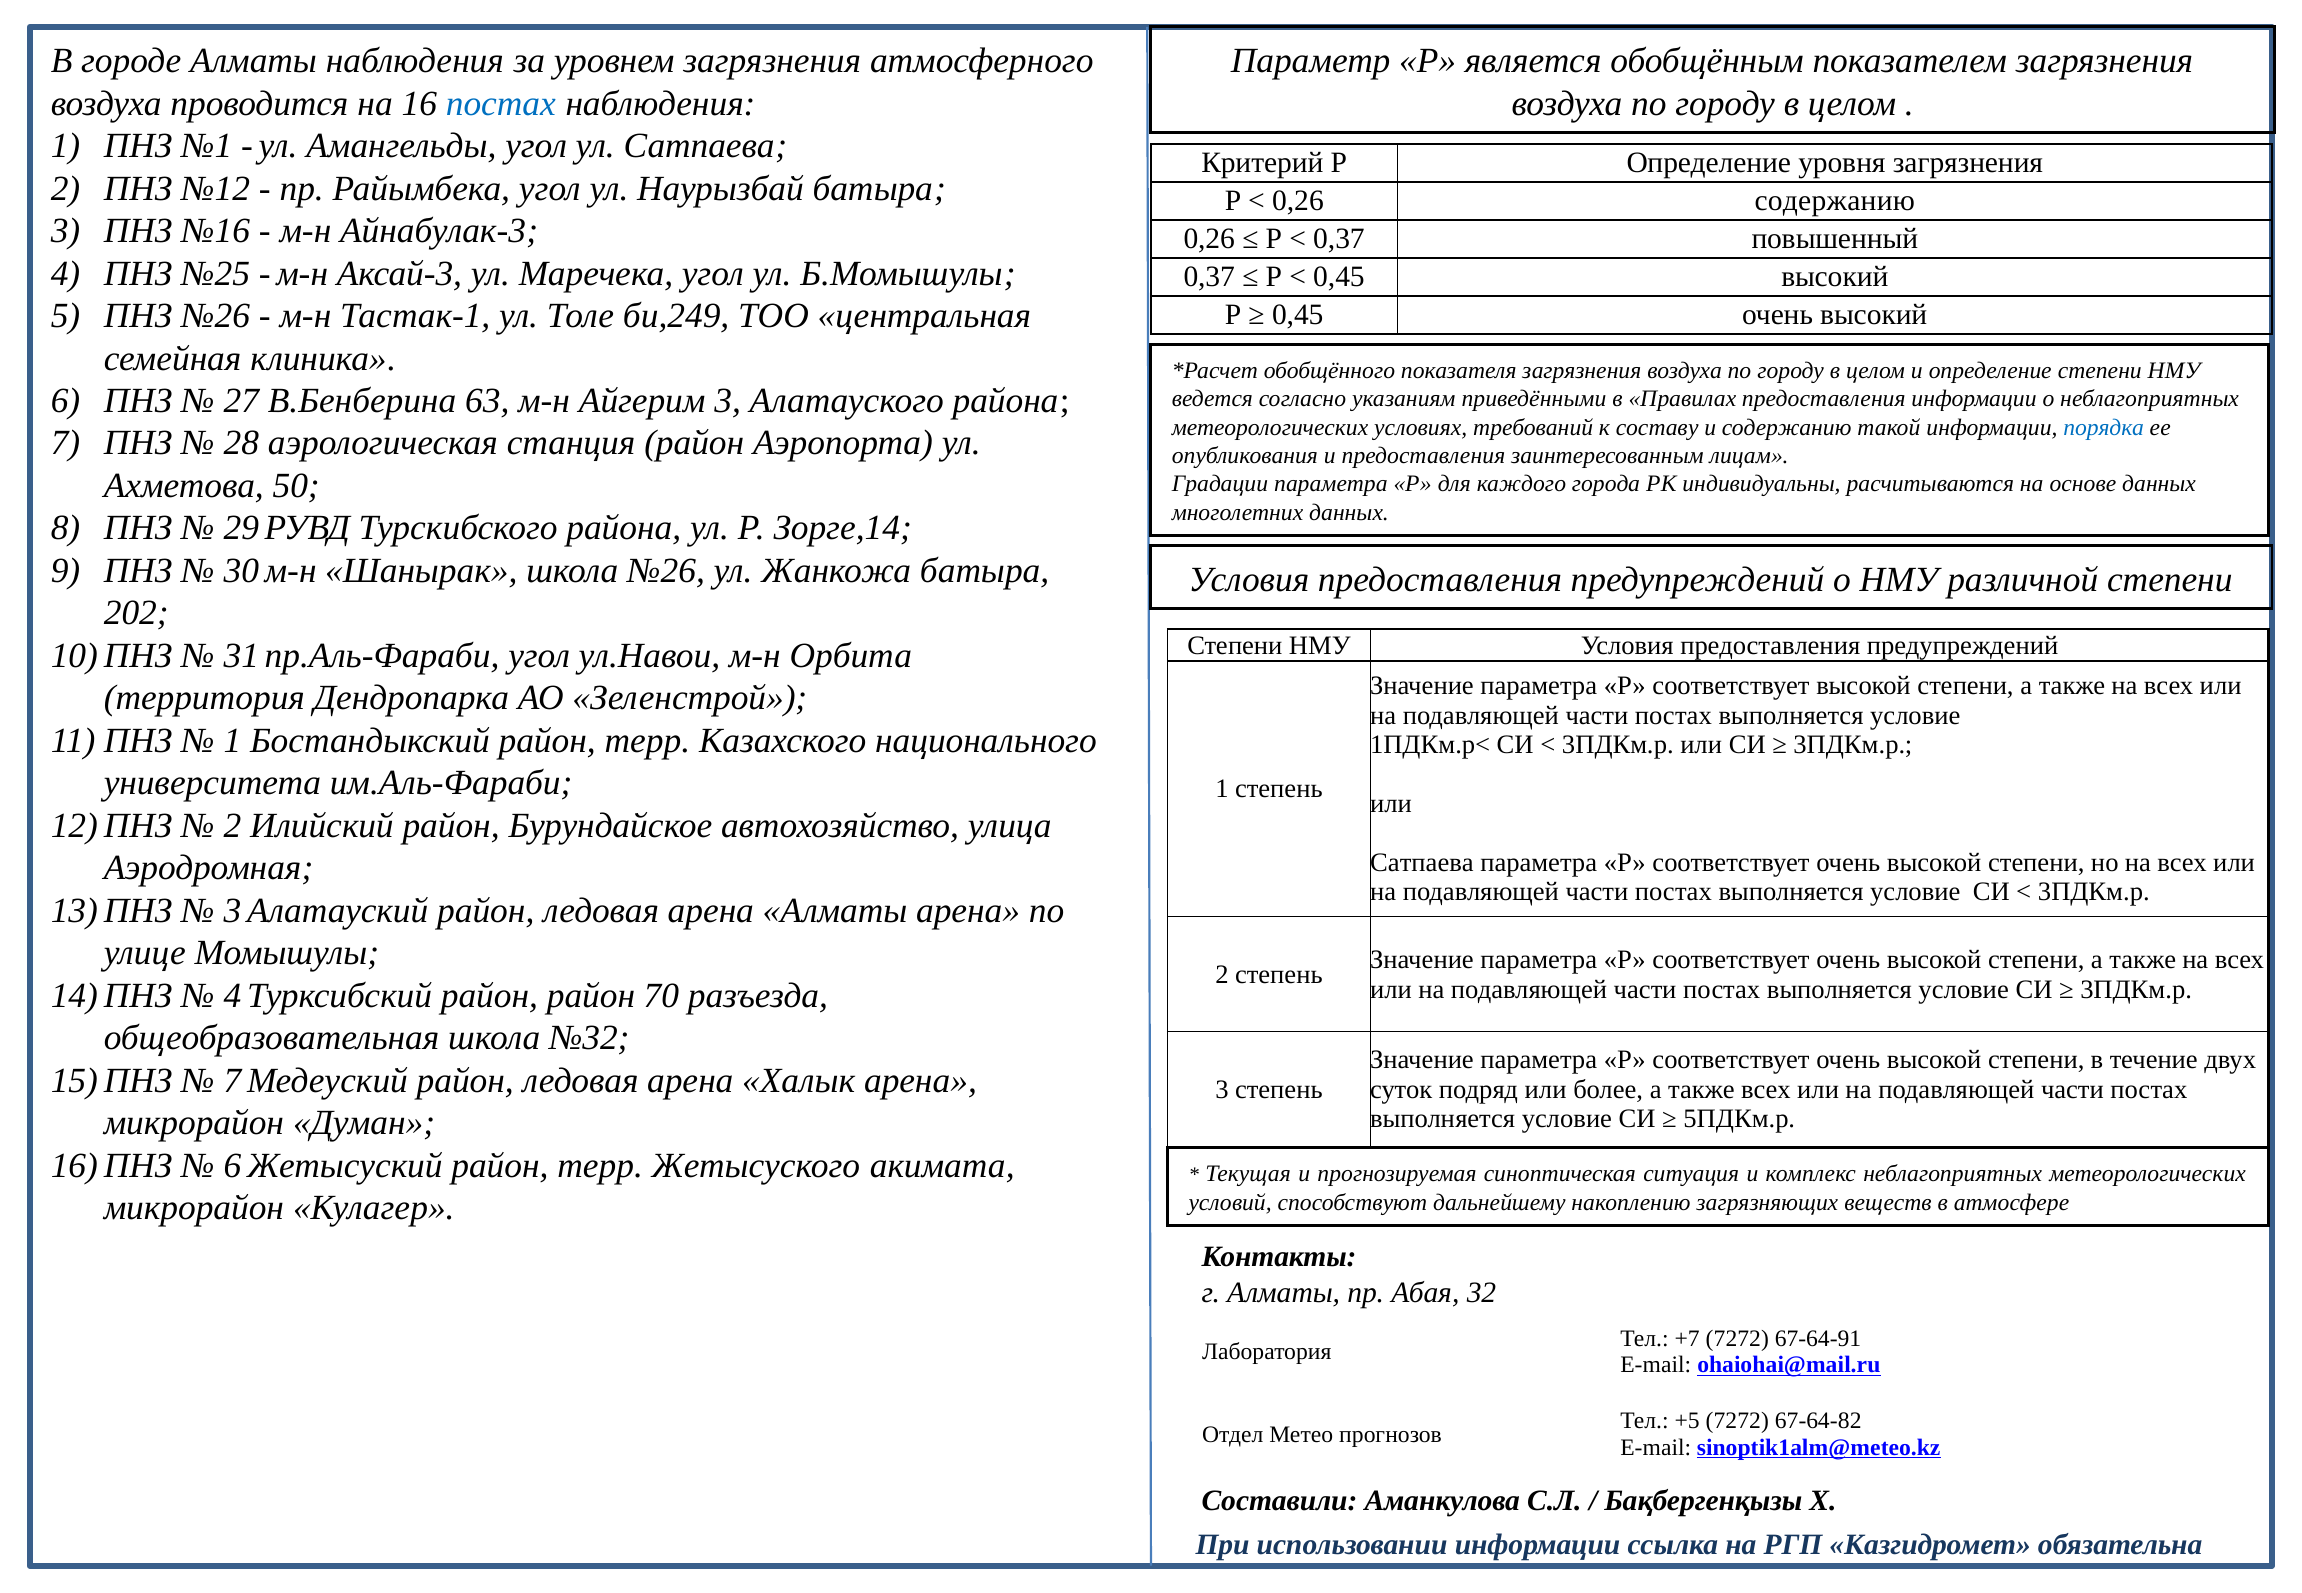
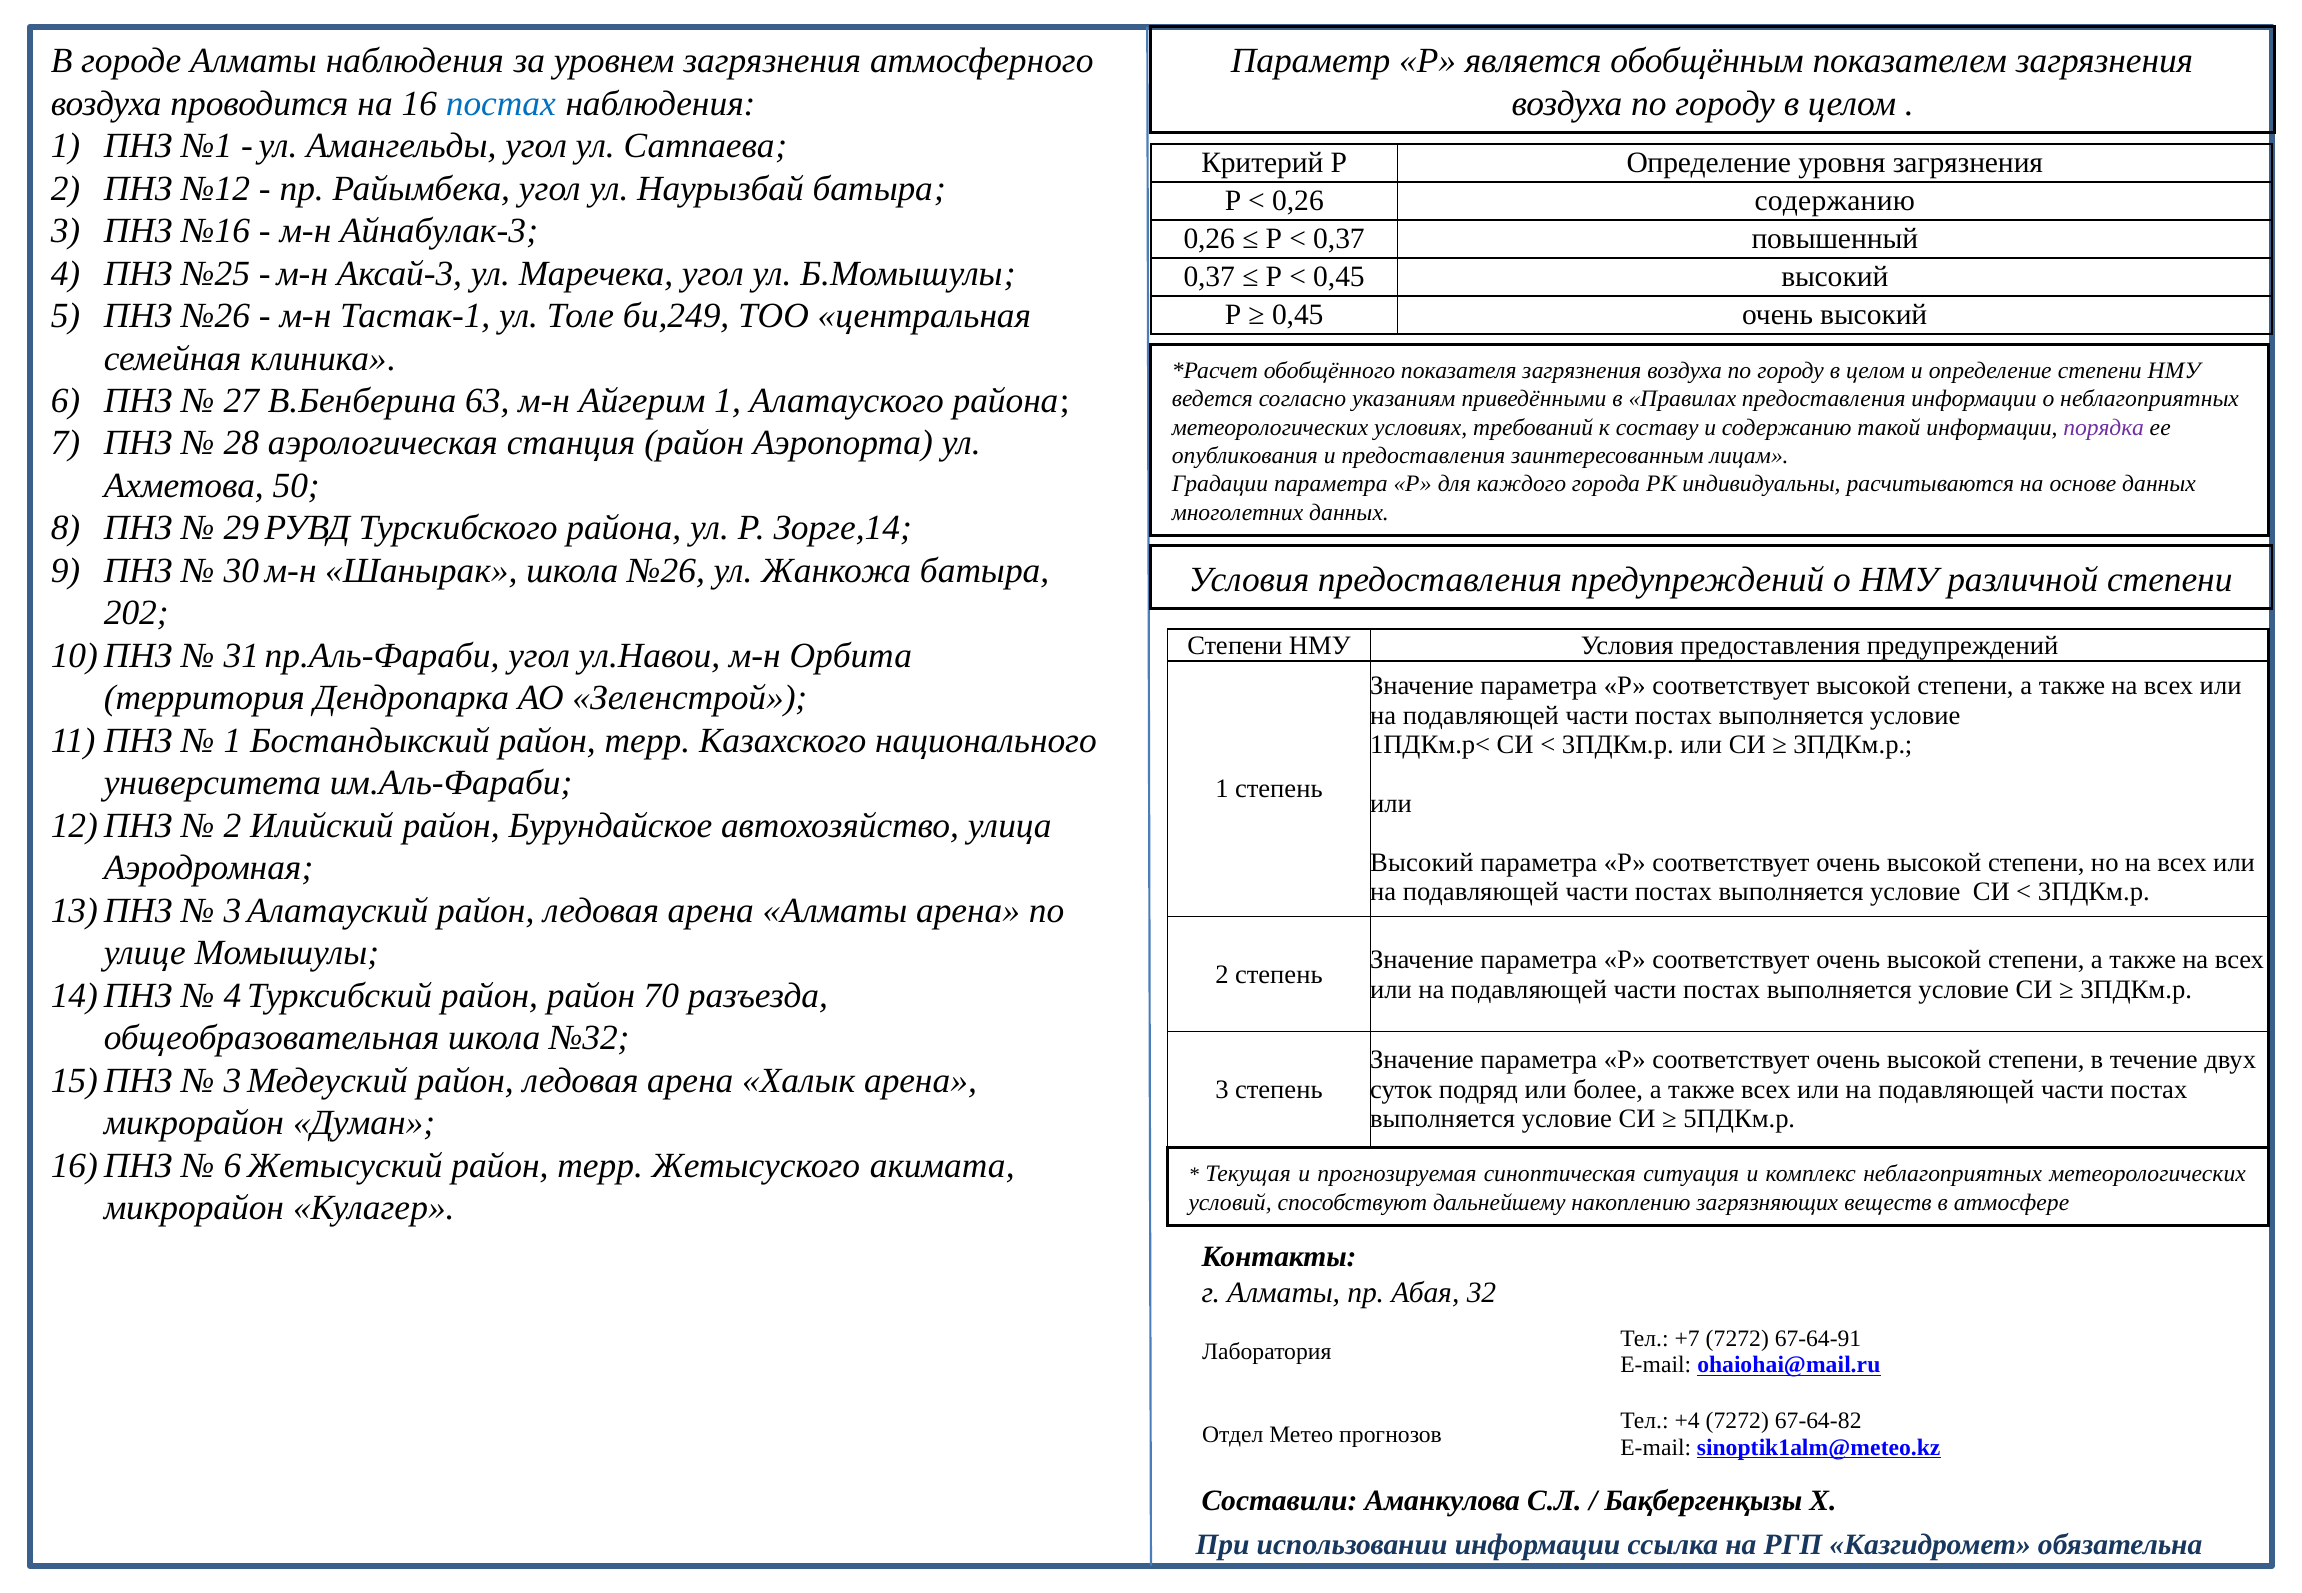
Айгерим 3: 3 -> 1 (728, 401)
порядка colour: blue -> purple (2104, 428)
Сатпаева: Сатпаева -> Высокий (1422, 863)
7: 7 -> 3 (232, 1081)
+5: +5 -> +4 (1687, 1422)
